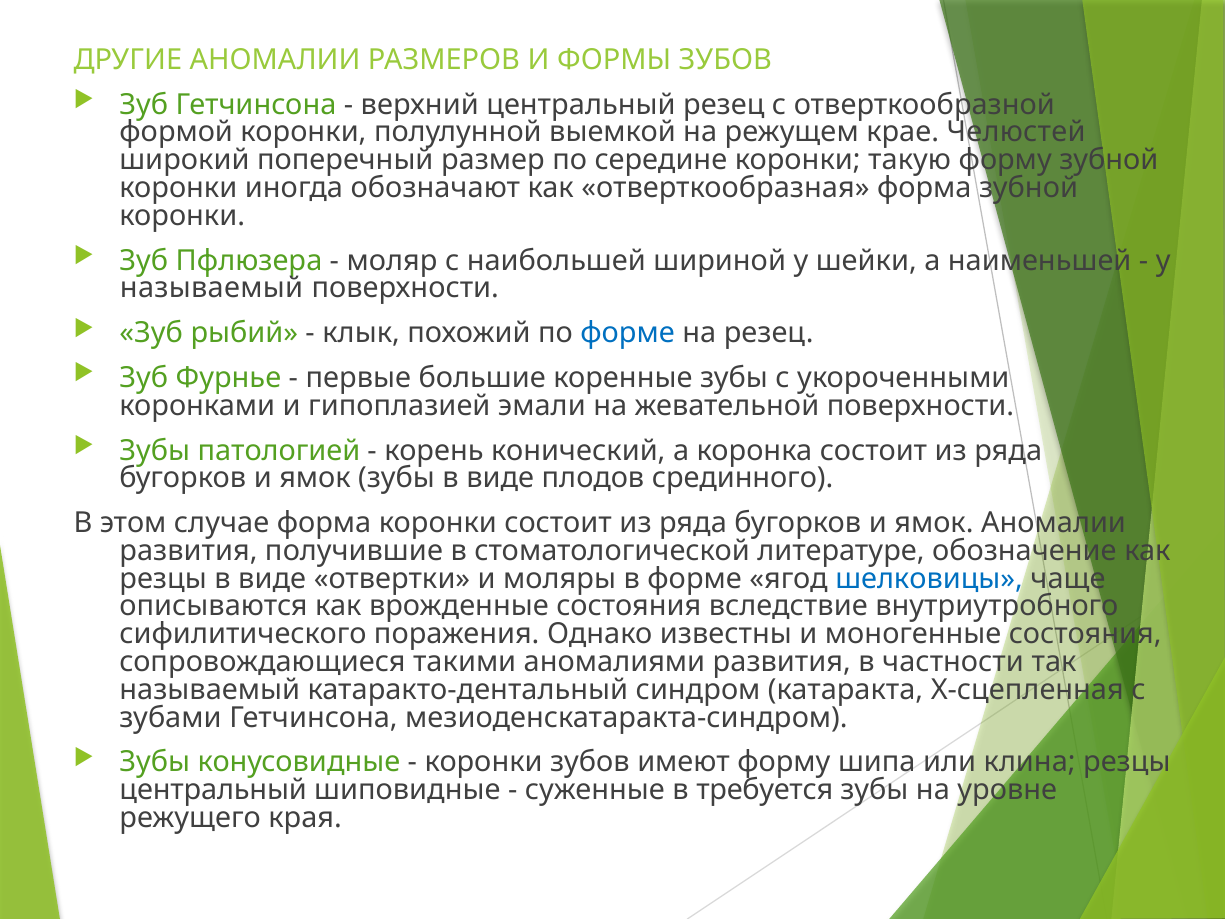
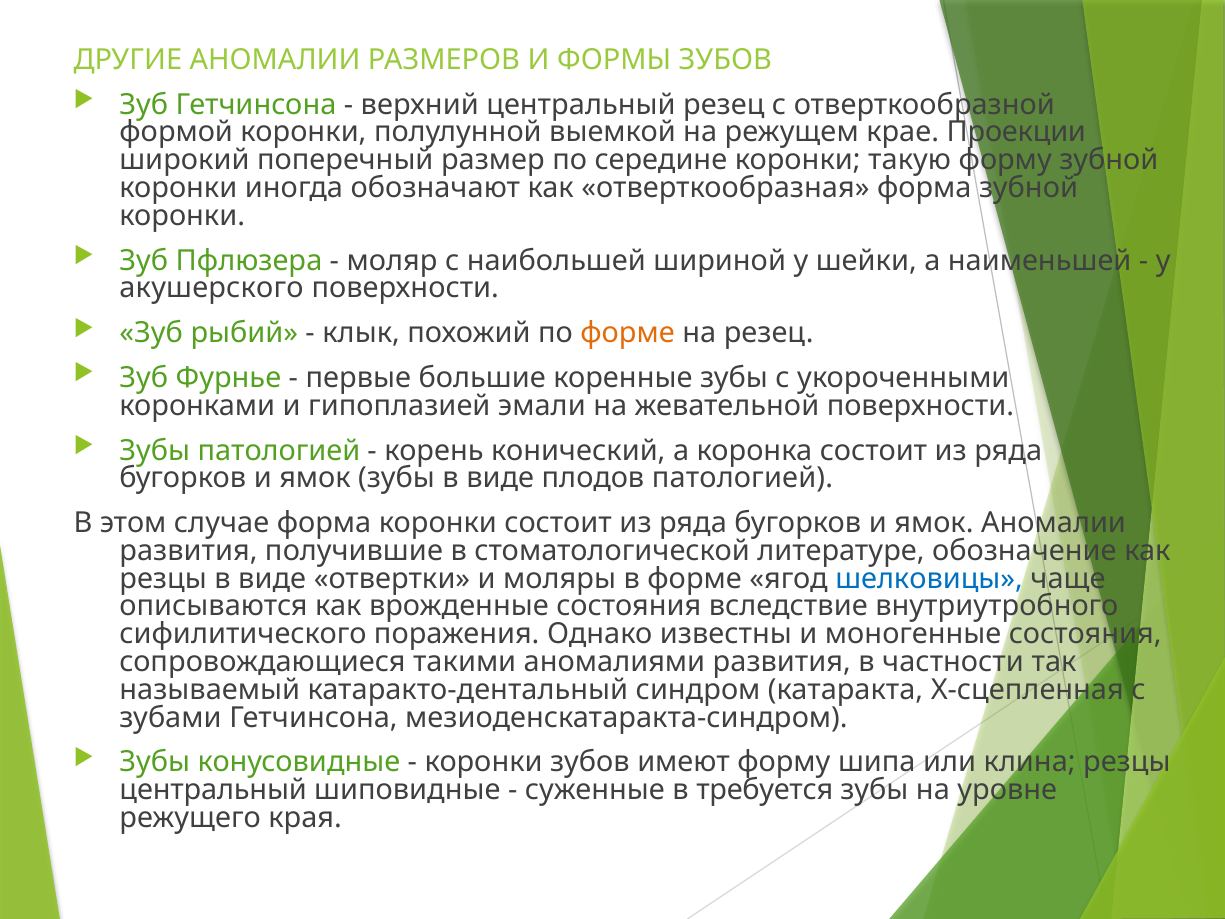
Челюстей: Челюстей -> Проекции (1016, 132)
называемый: называемый -> акушерского (212, 288)
форме colour: blue -> orange (628, 333)
плодов срединного: срединного -> патологией (742, 478)
